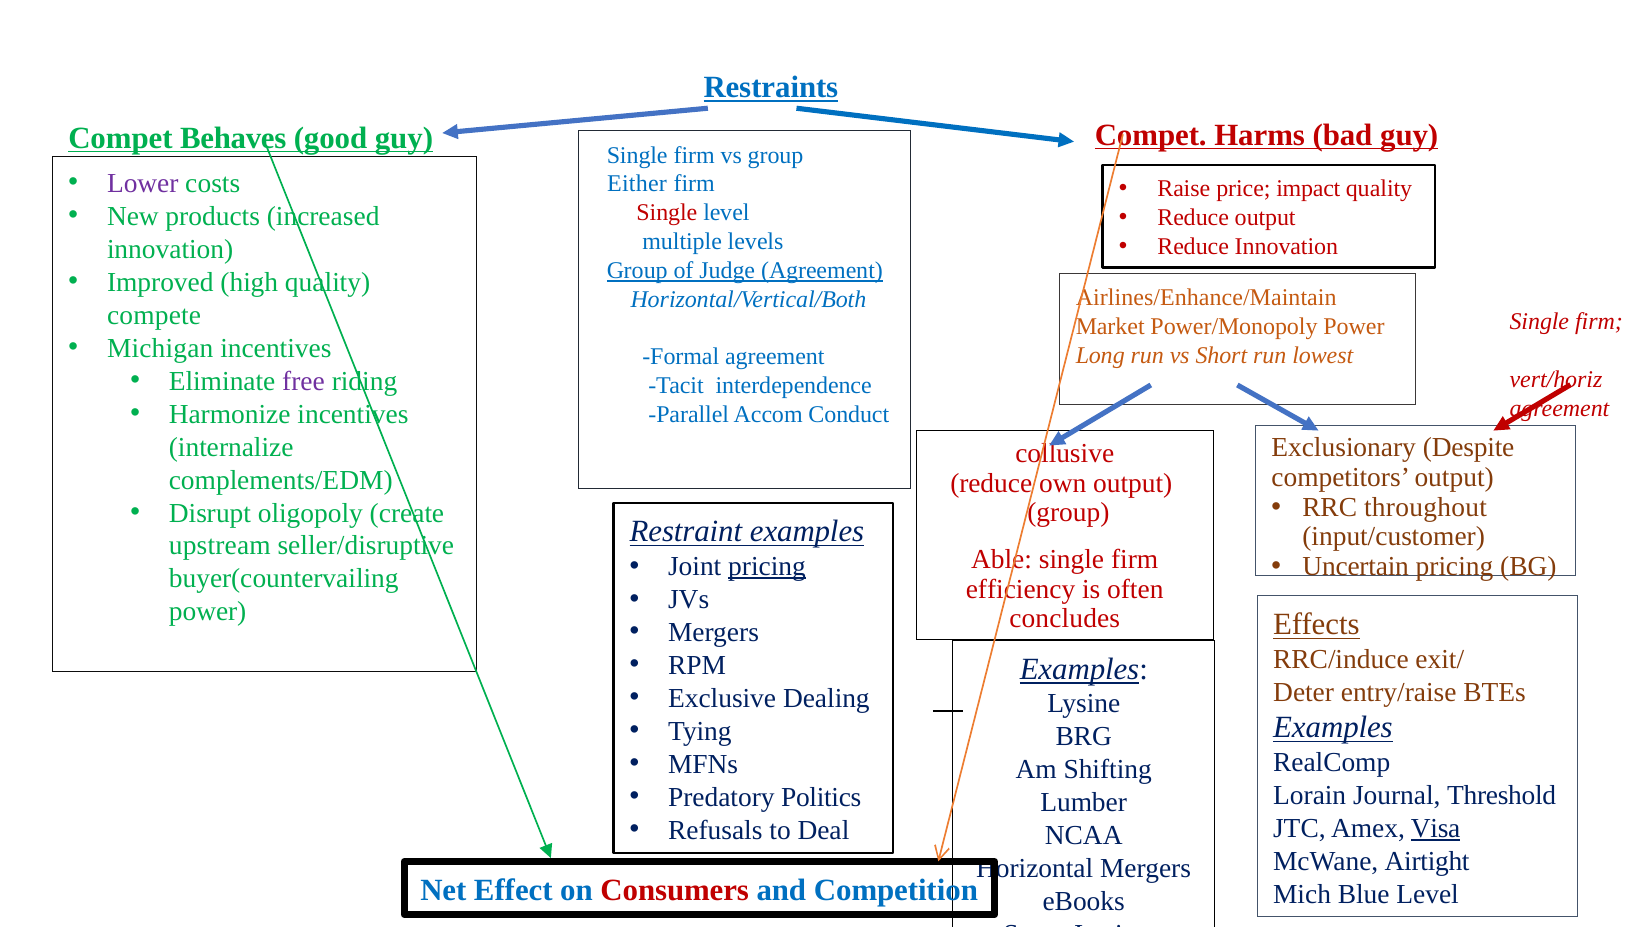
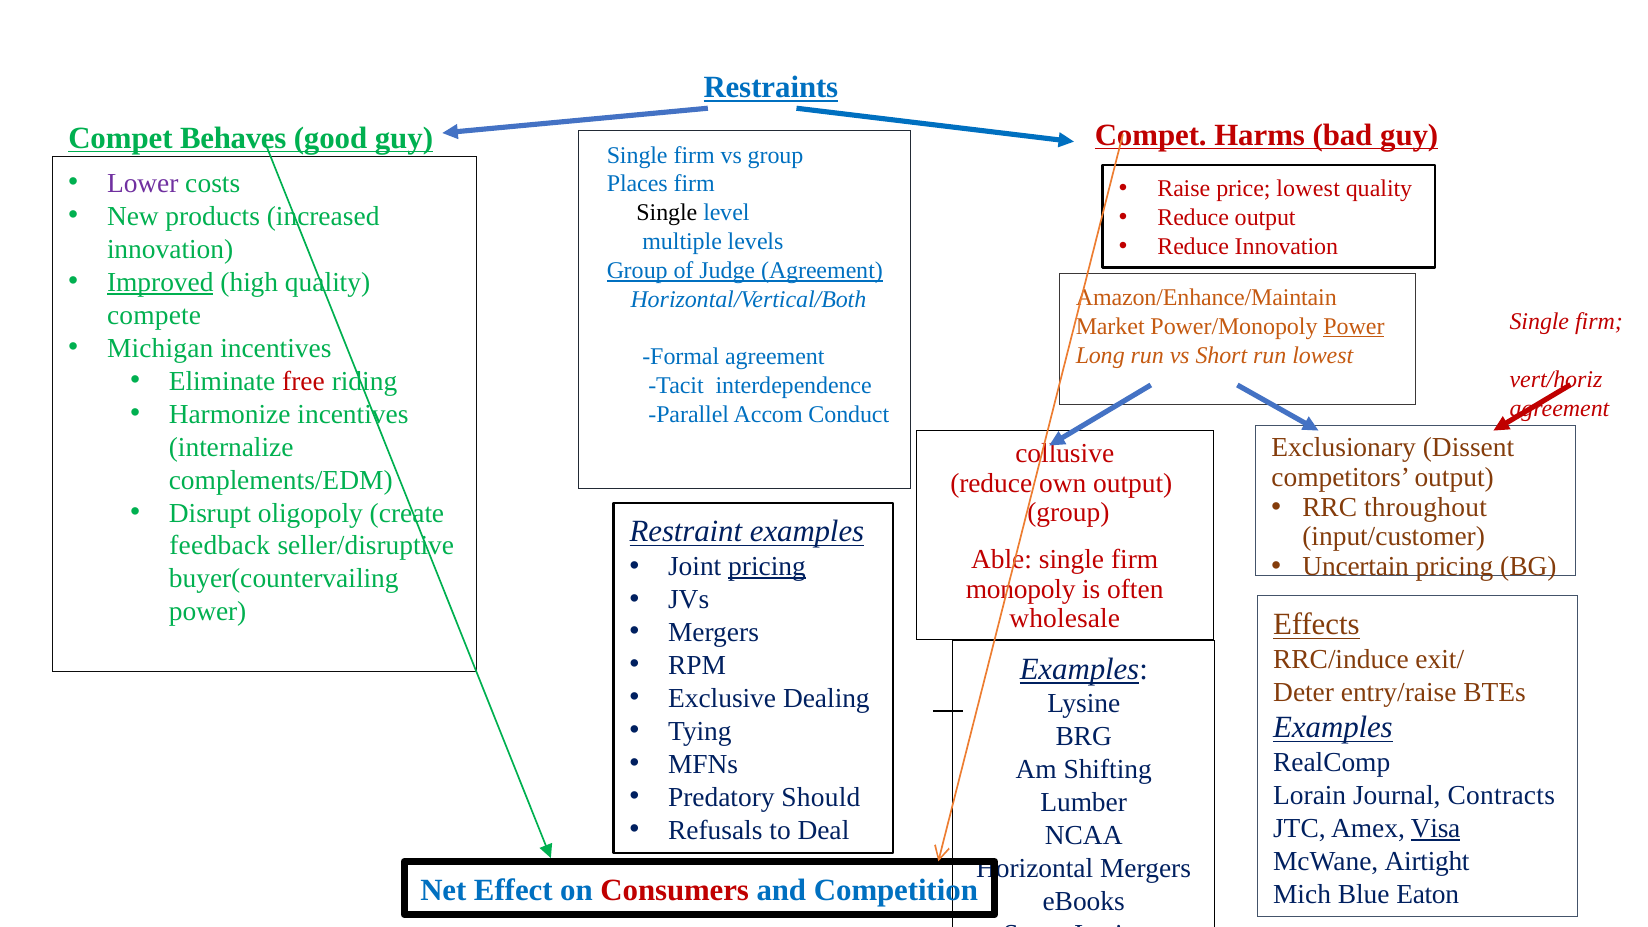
Either: Either -> Places (637, 184)
price impact: impact -> lowest (1308, 189)
Single colour: red -> black (667, 213)
Improved underline: none -> present (160, 282)
Airlines/Enhance/Maintain: Airlines/Enhance/Maintain -> Amazon/Enhance/Maintain (1206, 298)
Power underline: none -> present (1354, 326)
free colour: purple -> red (303, 381)
Despite: Despite -> Dissent (1468, 448)
upstream: upstream -> feedback (220, 546)
efficiency: efficiency -> monopoly (1021, 589)
concludes: concludes -> wholesale (1065, 619)
Politics: Politics -> Should (821, 797)
Threshold: Threshold -> Contracts (1501, 795)
Blue Level: Level -> Eaton (1428, 894)
